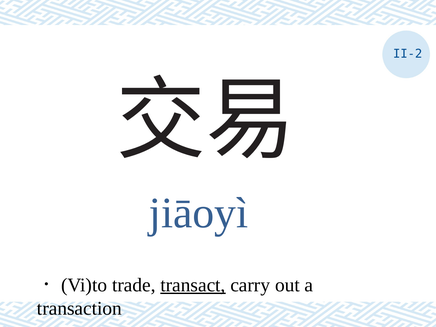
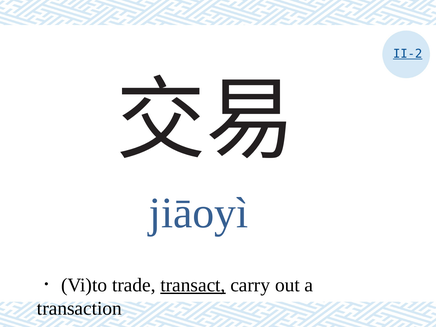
II-2 underline: none -> present (408, 54)
